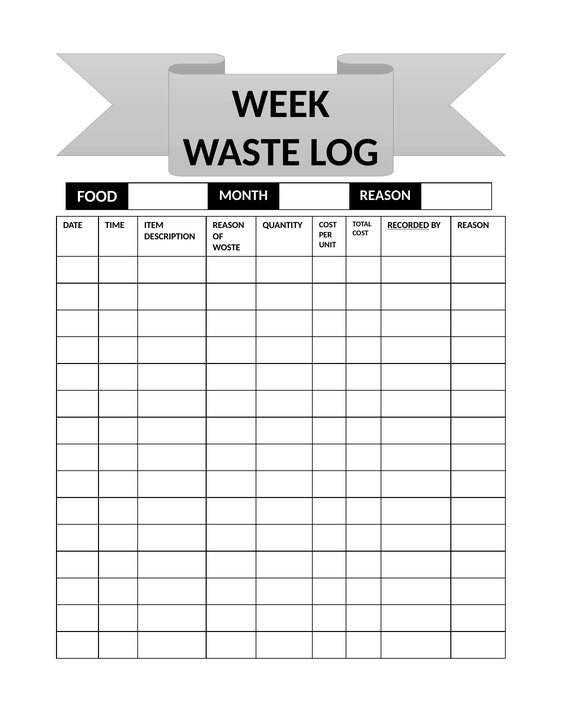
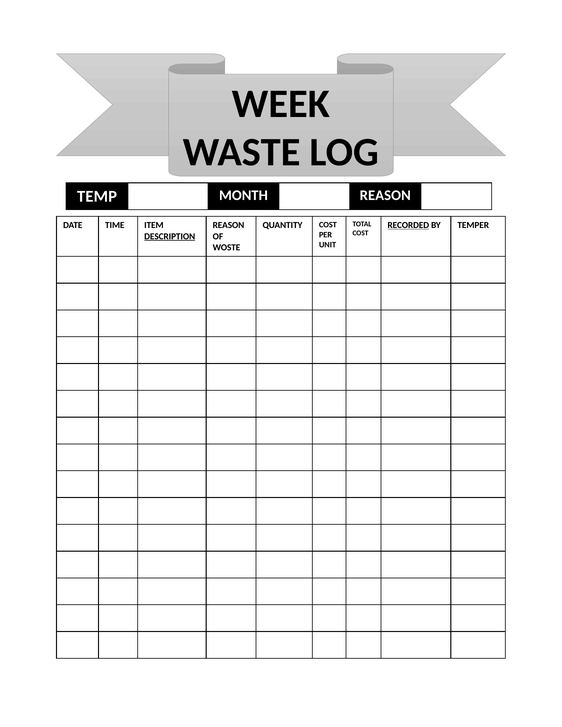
FOOD: FOOD -> TEMP (97, 197)
BY REASON: REASON -> TEMPER (473, 225)
DESCRIPTION underline: none -> present (170, 236)
